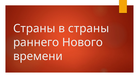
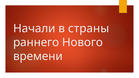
Страны: Страны -> Начали (34, 29)
